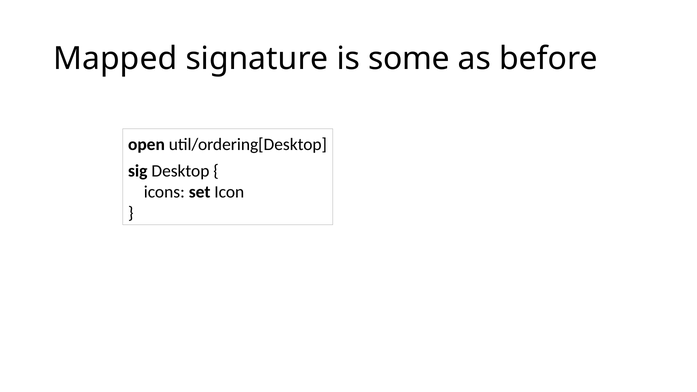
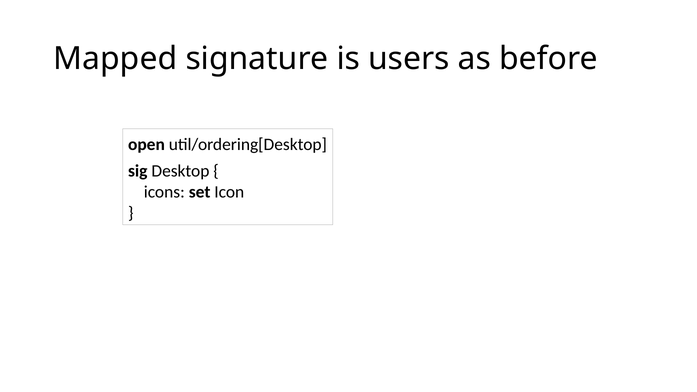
some: some -> users (409, 59)
